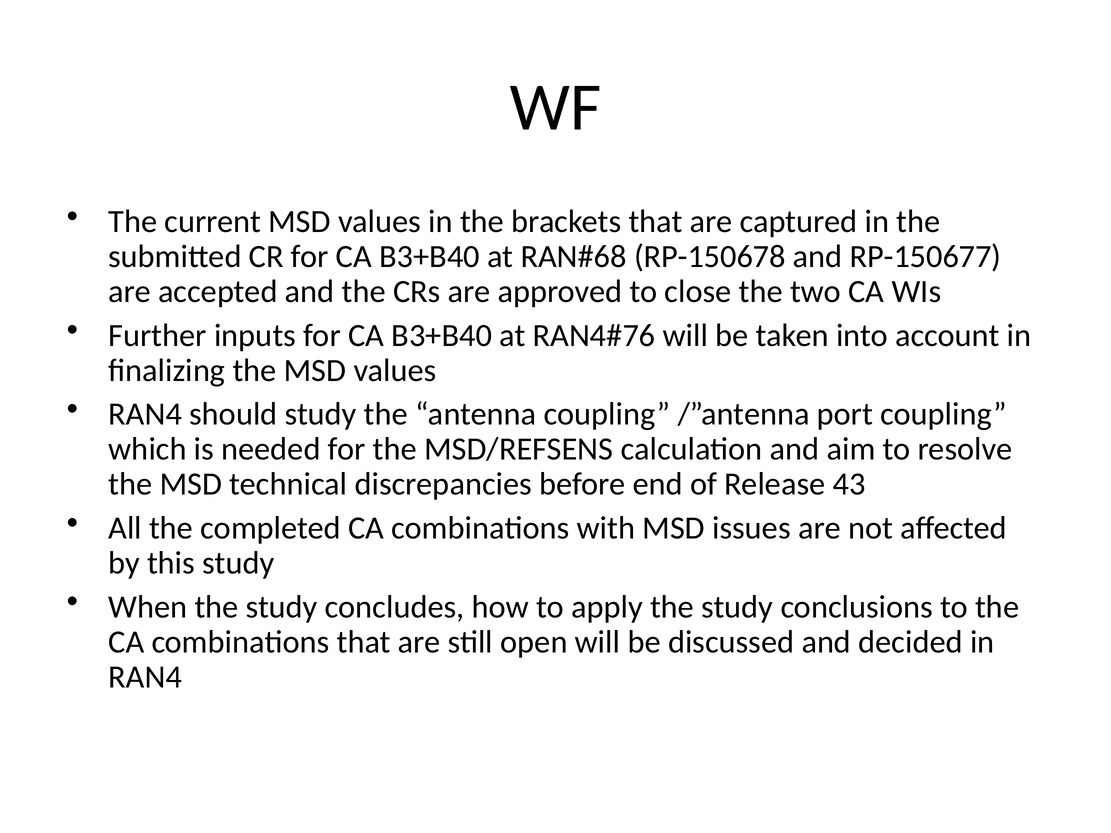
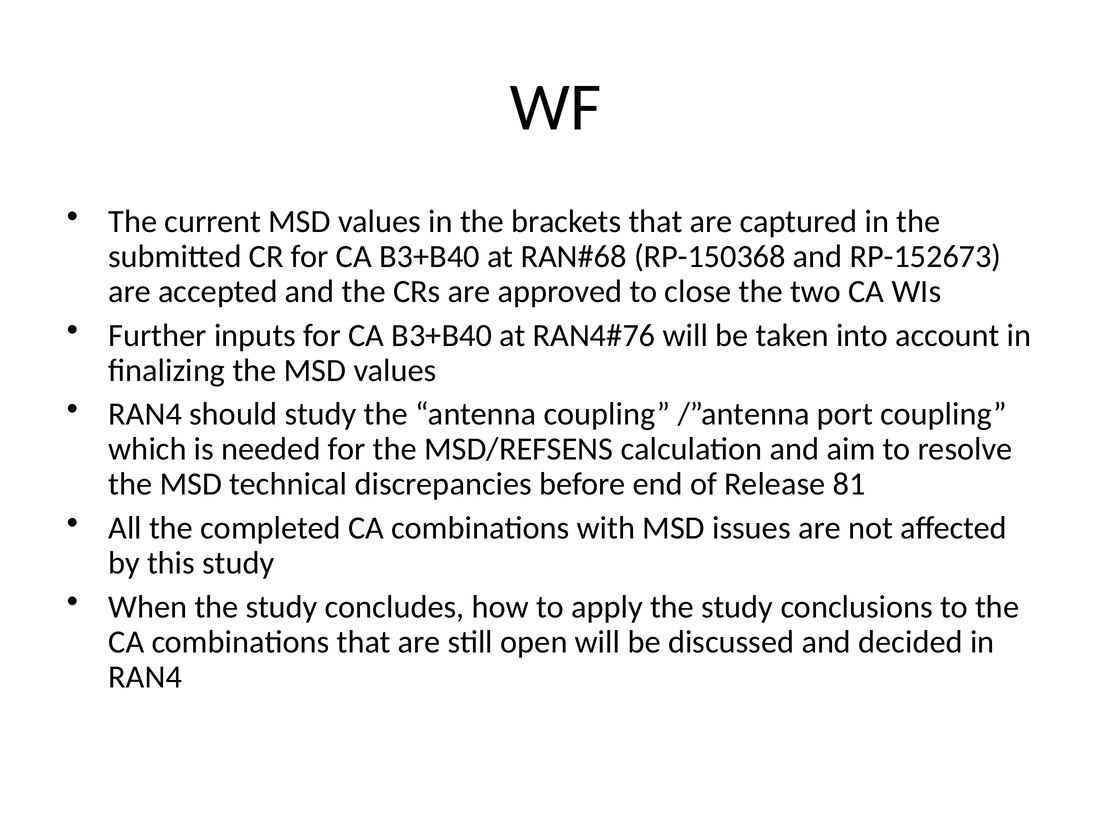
RP-150678: RP-150678 -> RP-150368 (710, 257)
RP-150677: RP-150677 -> RP-152673 (925, 257)
43: 43 -> 81 (849, 484)
